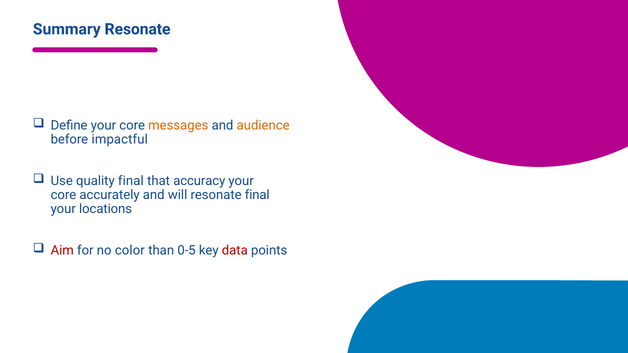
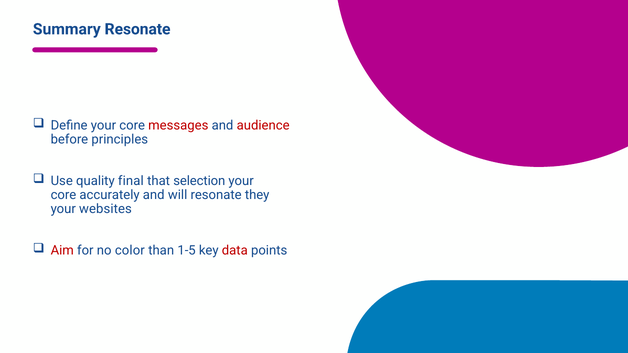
messages colour: orange -> red (178, 125)
audience colour: orange -> red (263, 125)
impactful: impactful -> principles (120, 140)
accuracy: accuracy -> selection (199, 181)
resonate final: final -> they (257, 195)
locations: locations -> websites (105, 209)
0-5: 0-5 -> 1-5 (187, 250)
